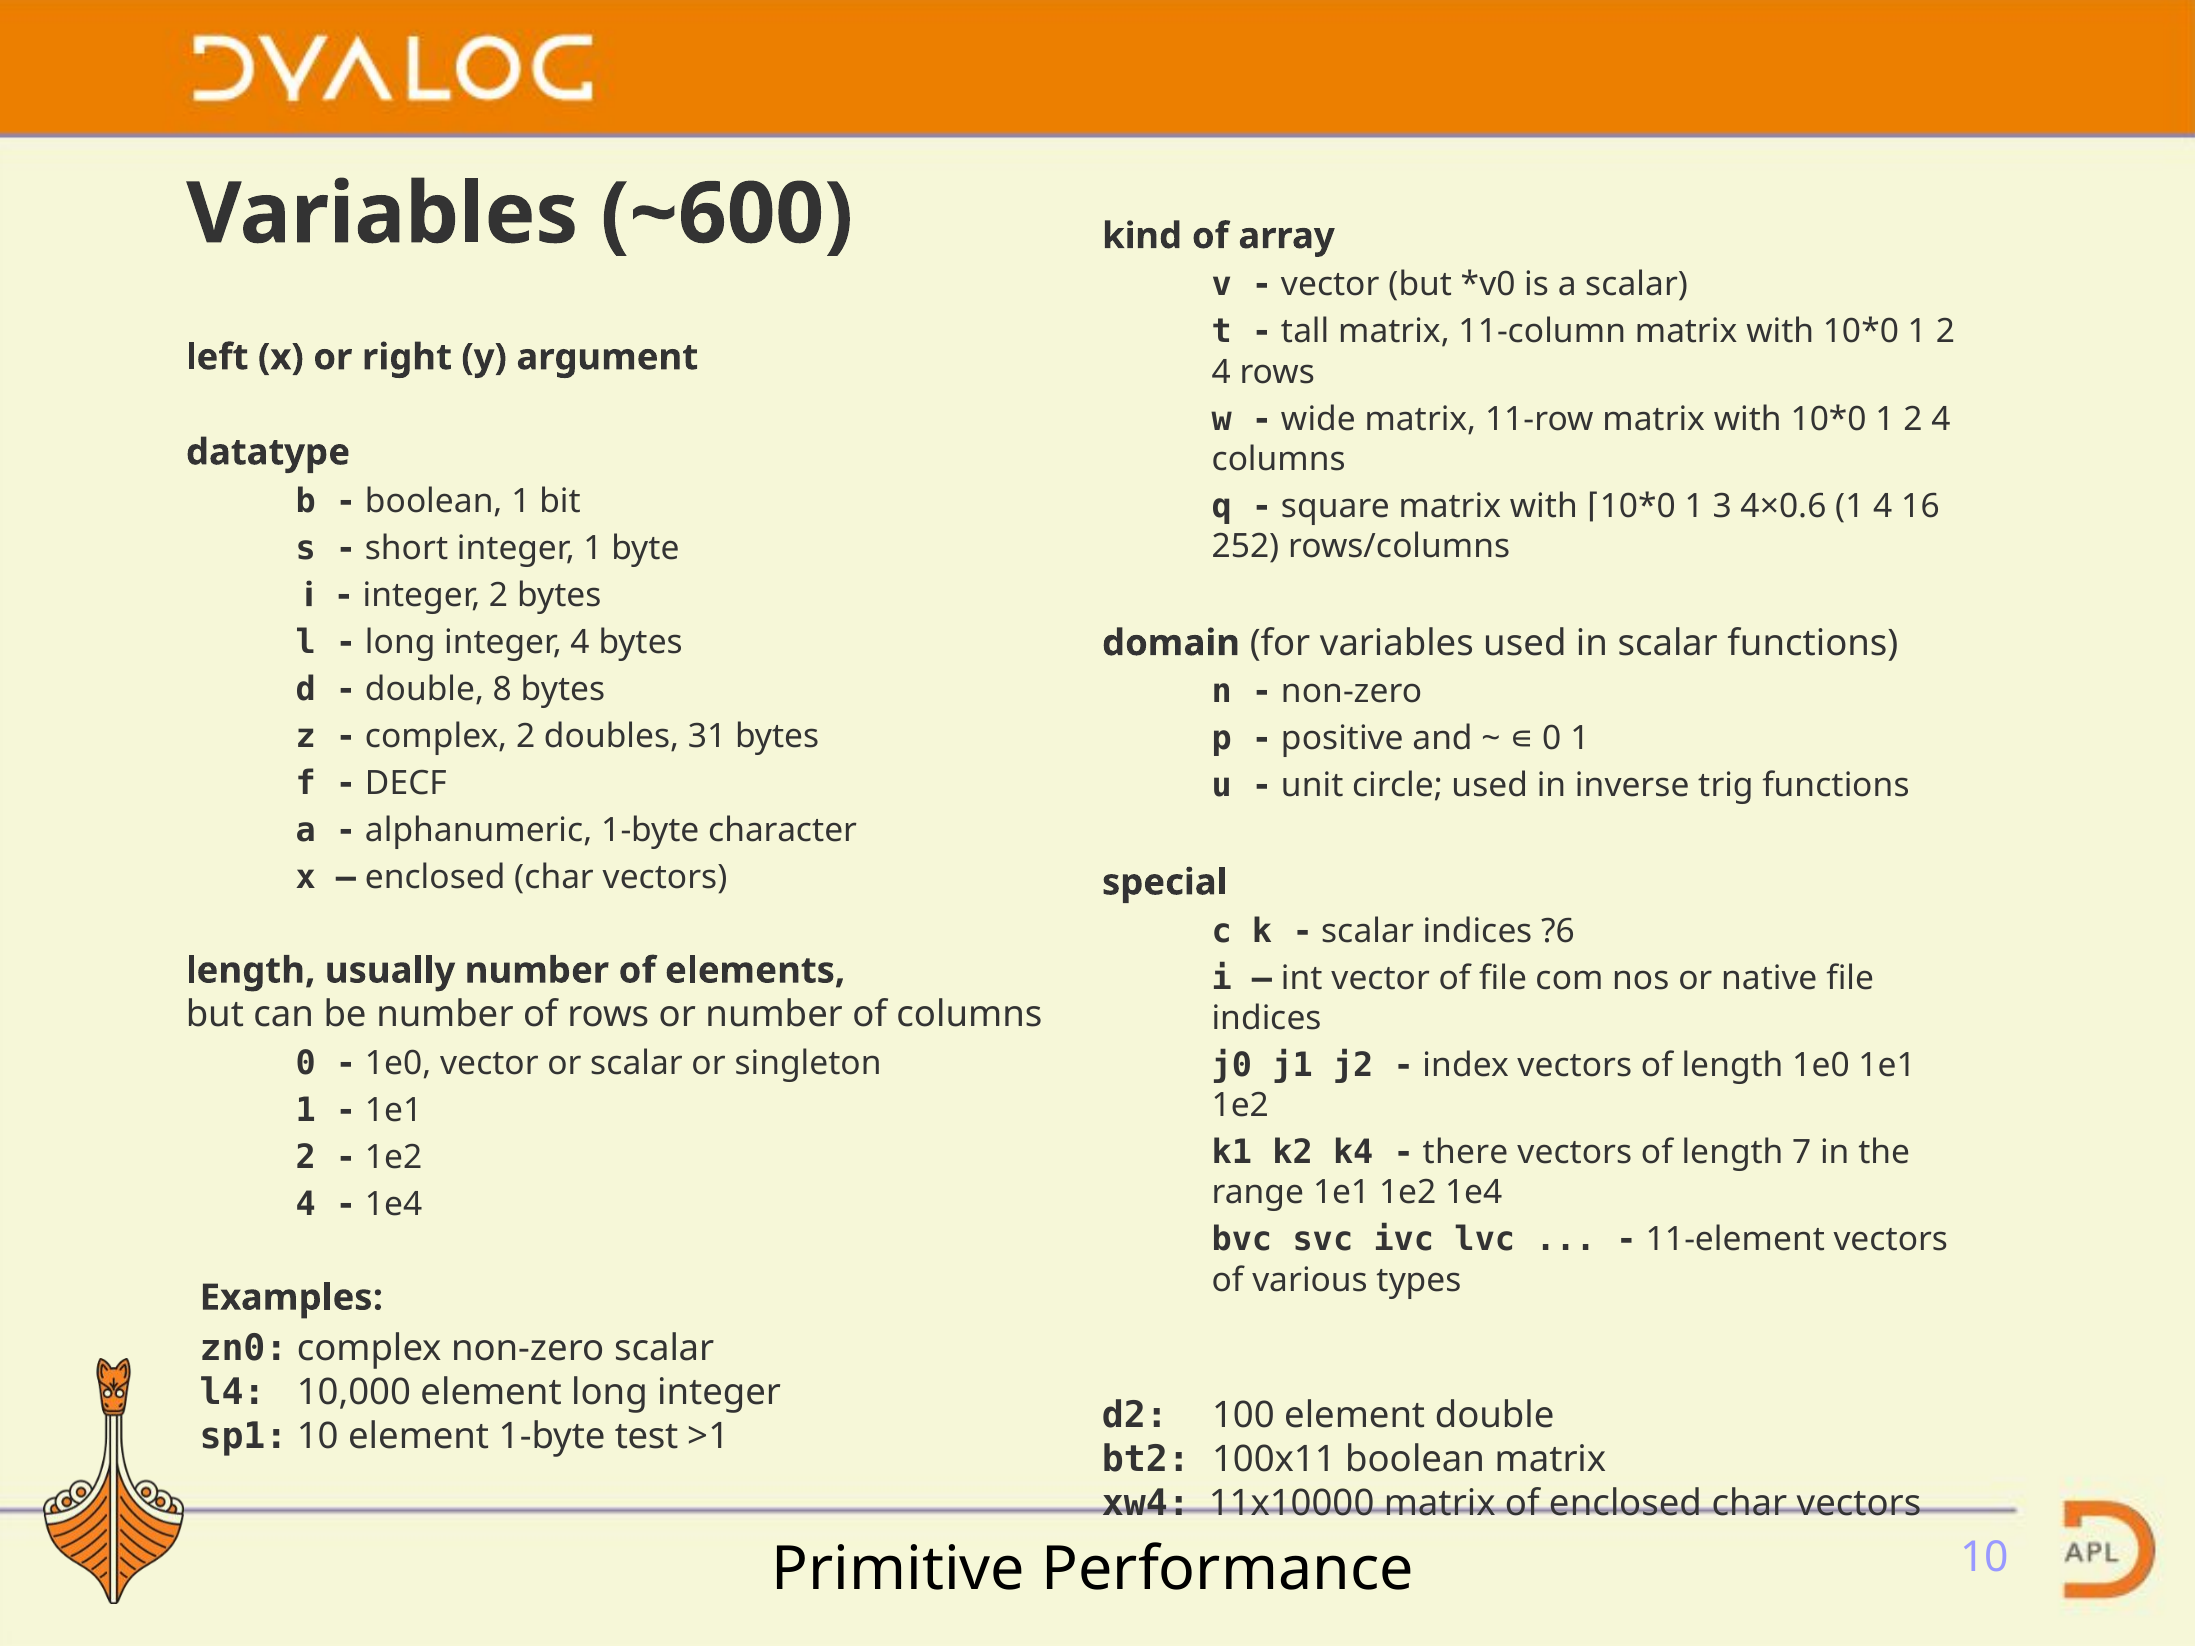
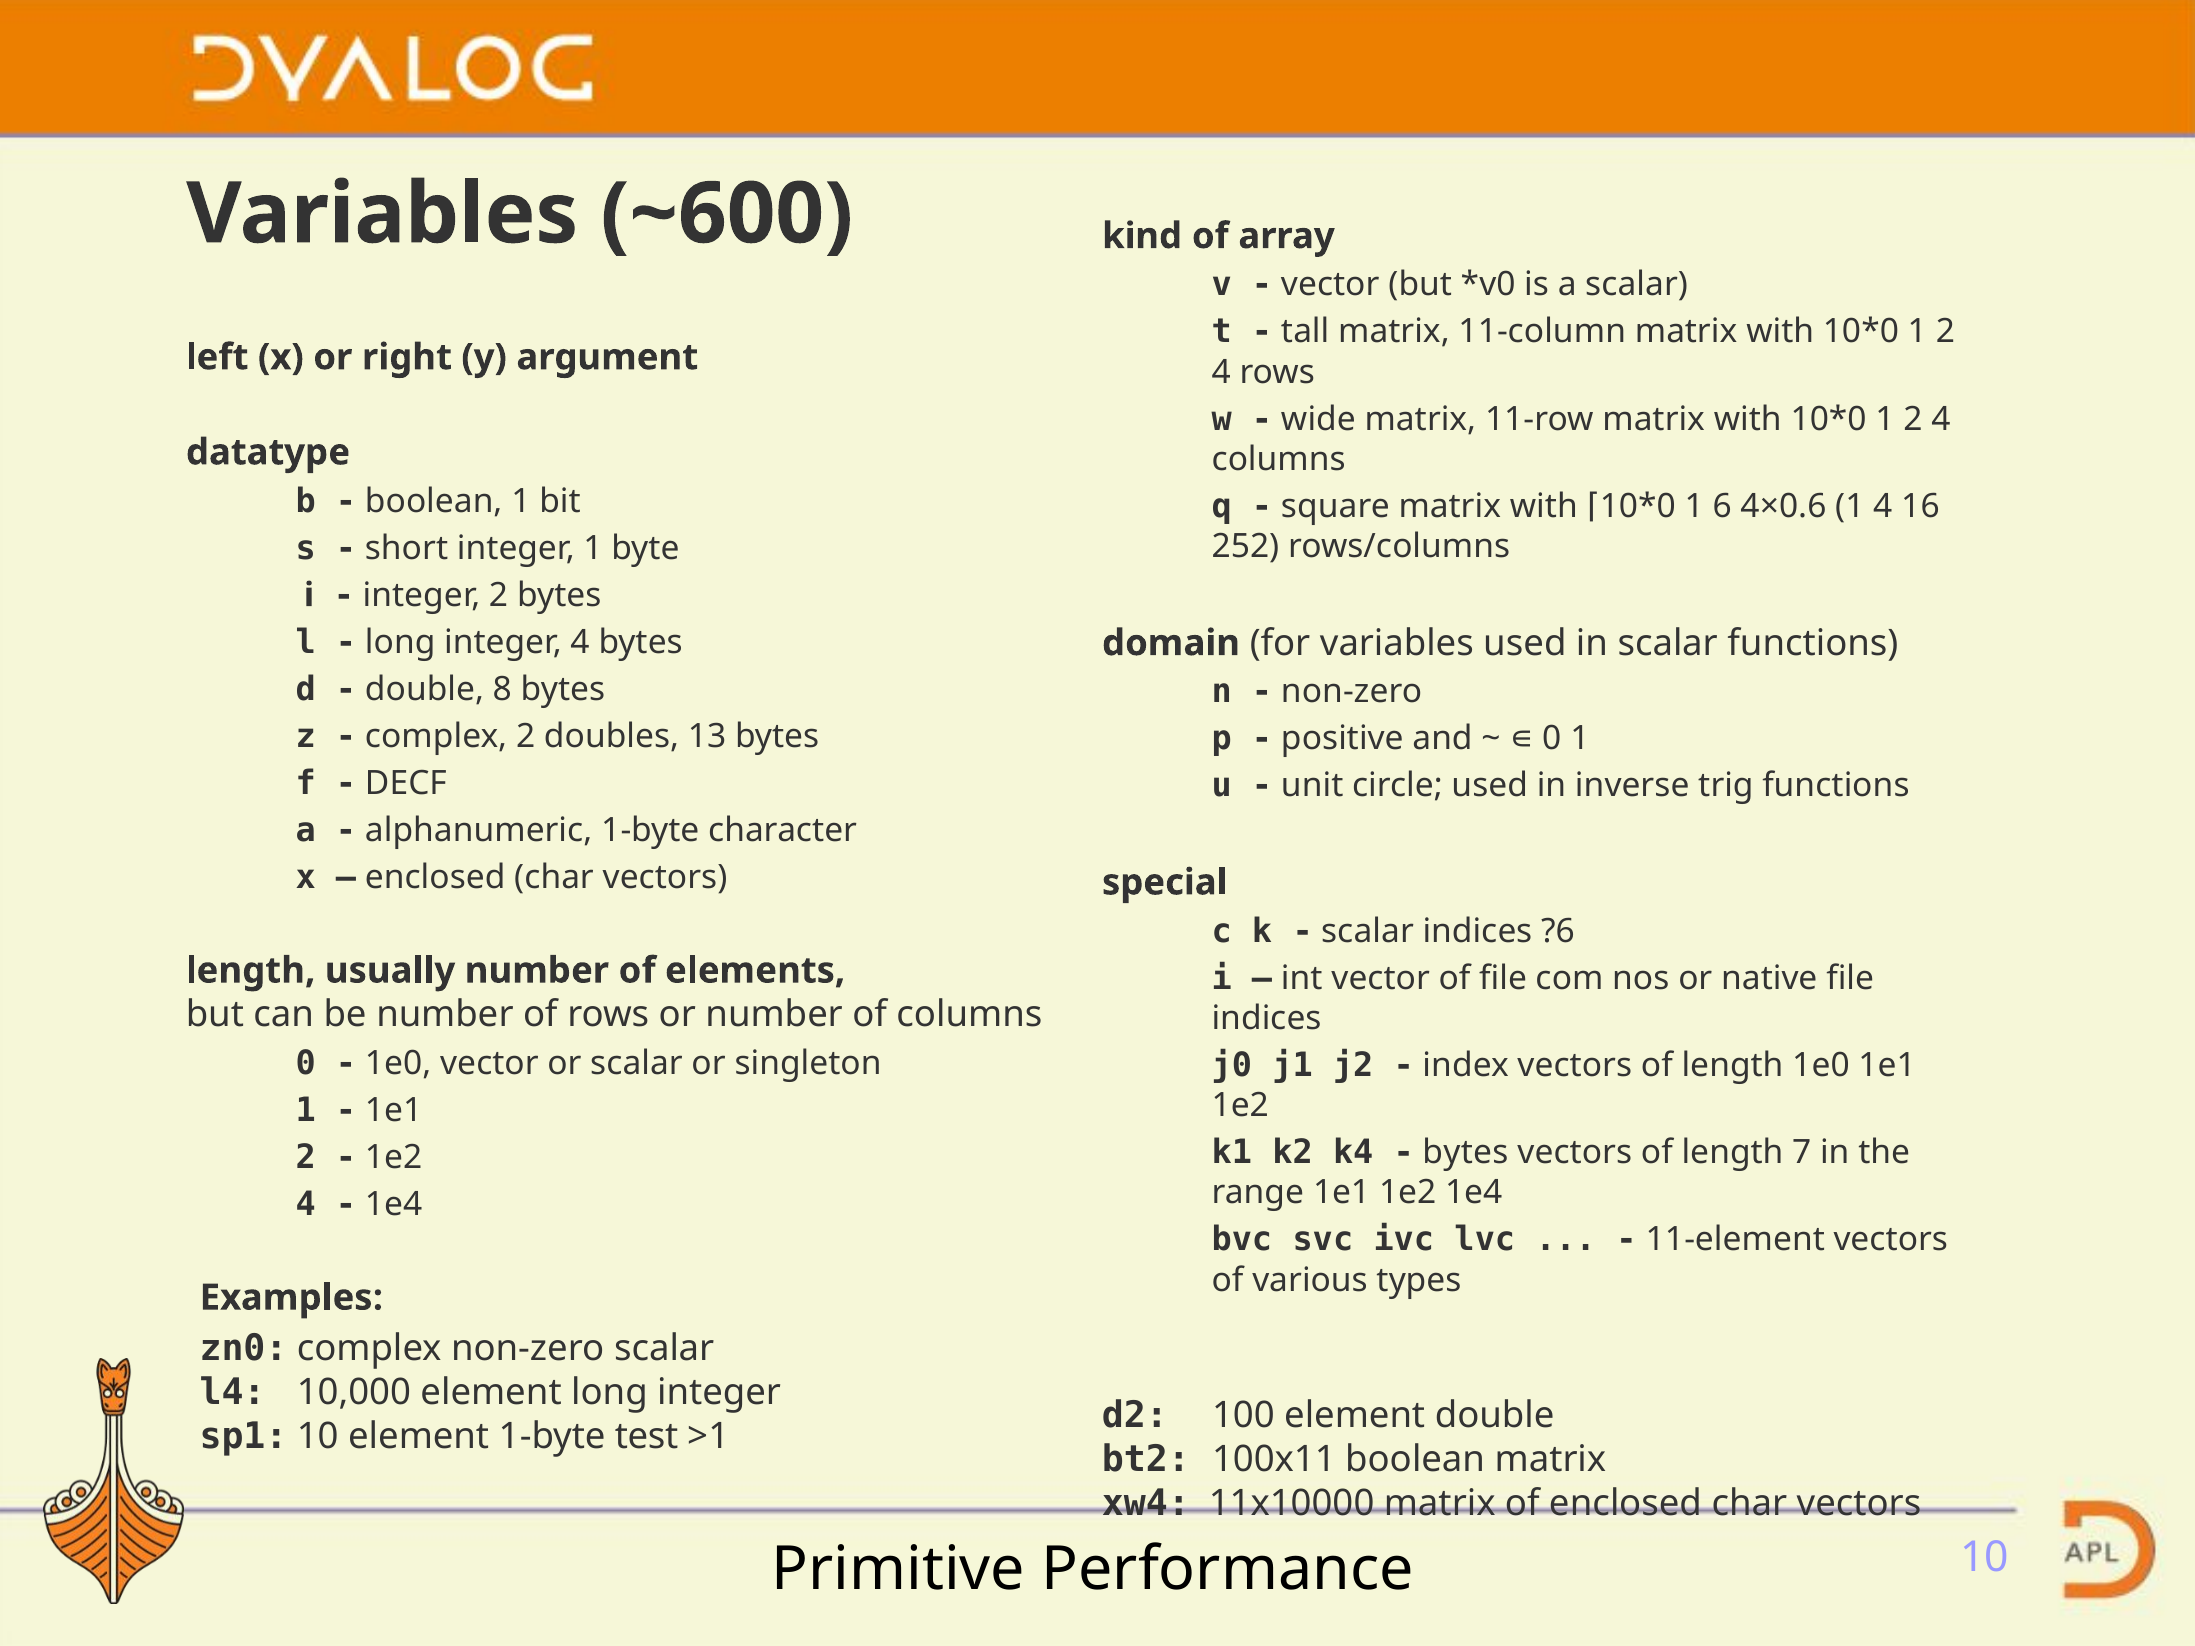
3: 3 -> 6 (1722, 506)
31: 31 -> 13 (707, 736)
there: there -> bytes (1465, 1153)
